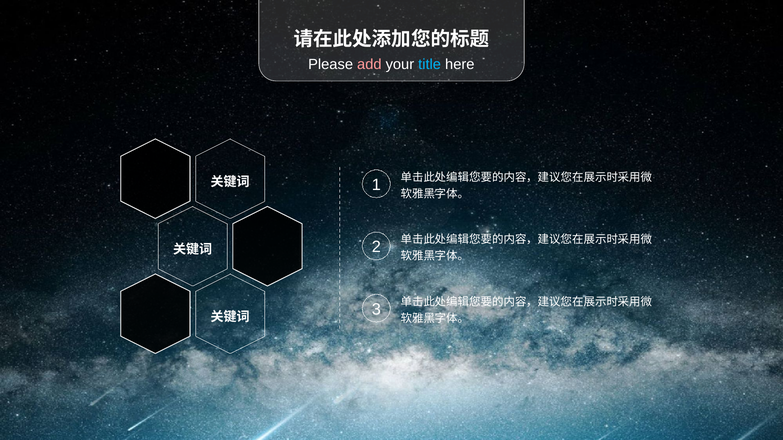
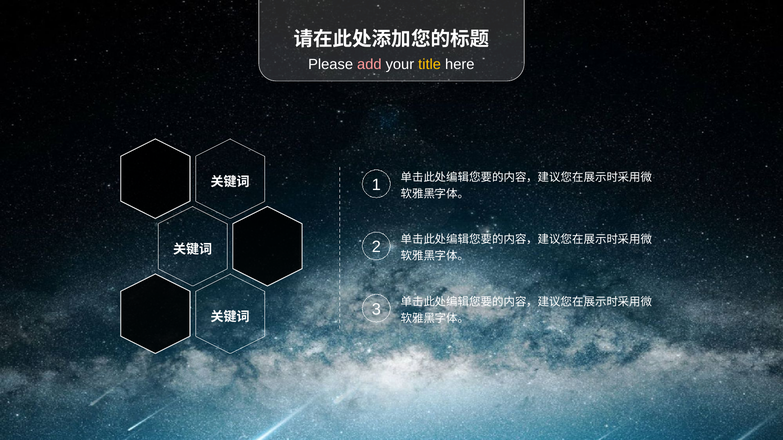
title colour: light blue -> yellow (430, 64)
